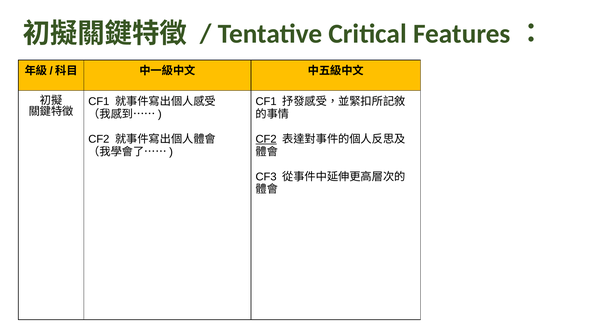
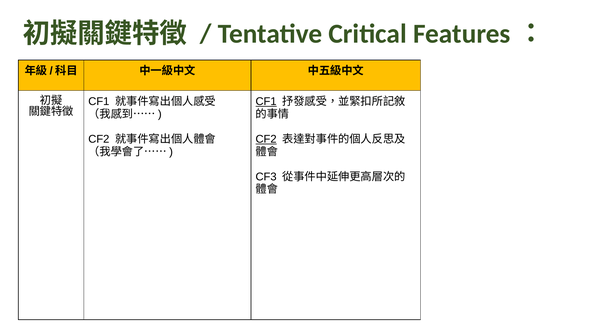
CF1 underline: none -> present (266, 101)
